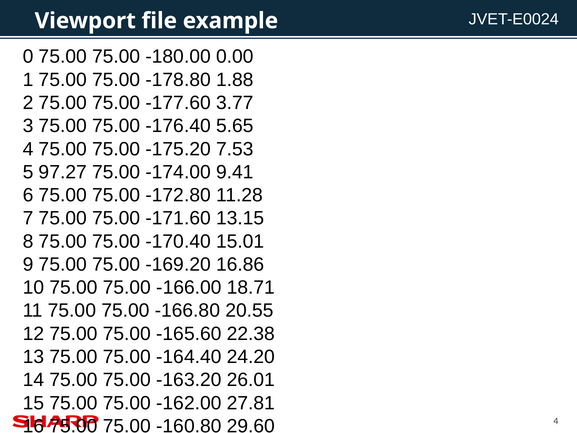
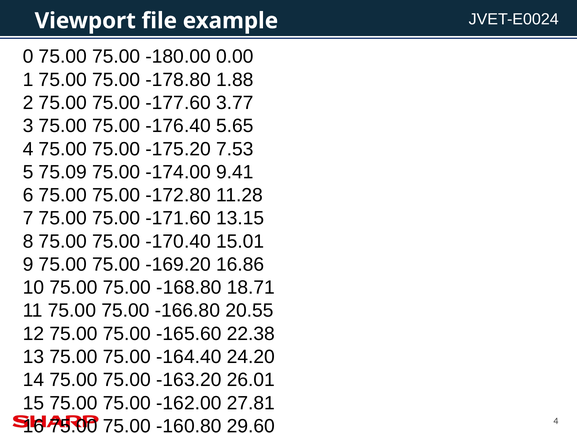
97.27: 97.27 -> 75.09 (63, 172)
-166.00: -166.00 -> -168.80 (189, 287)
